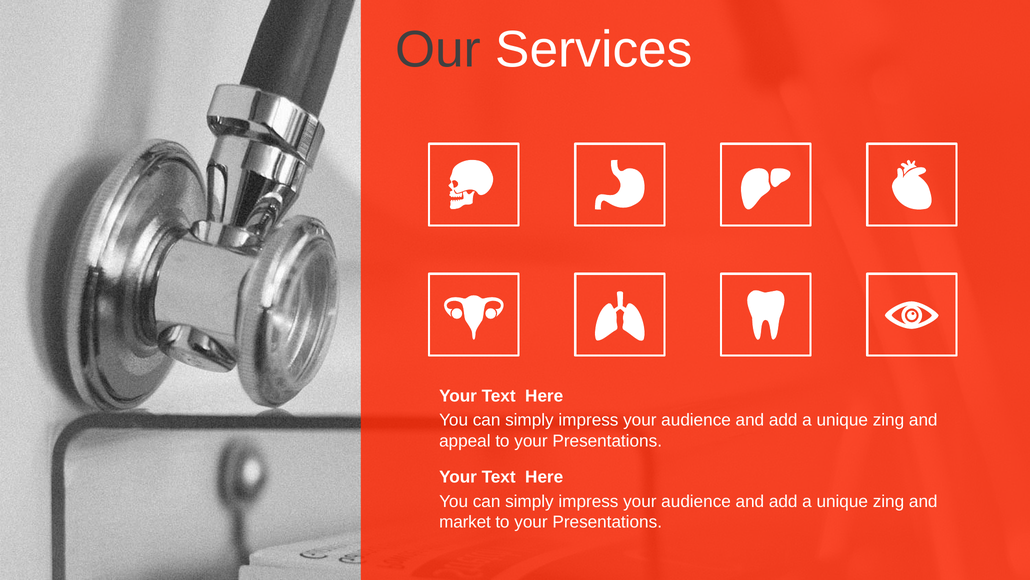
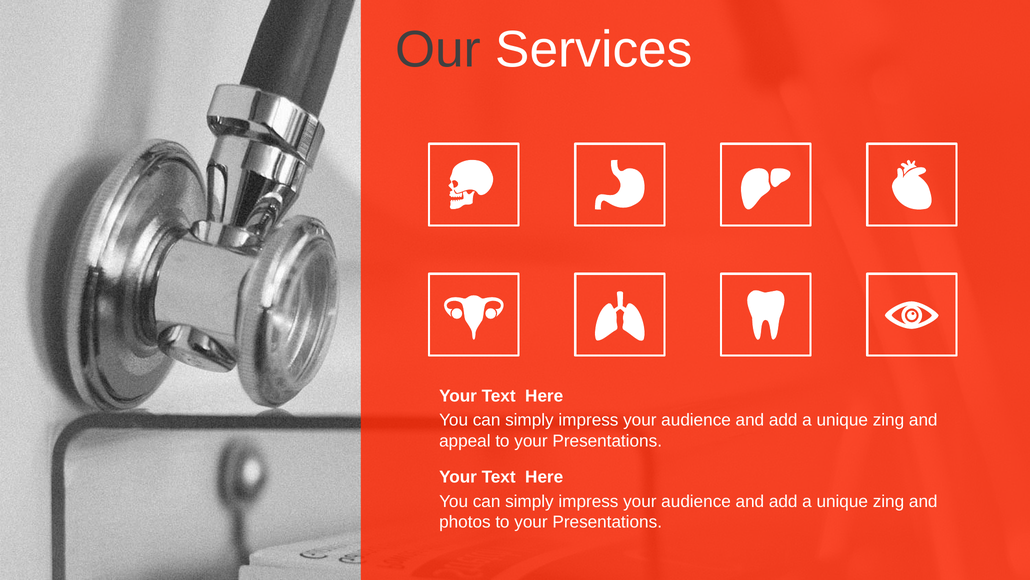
market: market -> photos (465, 522)
